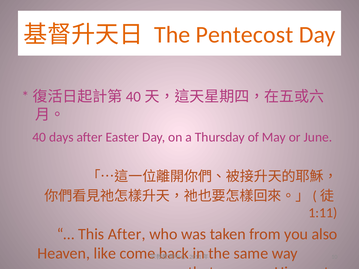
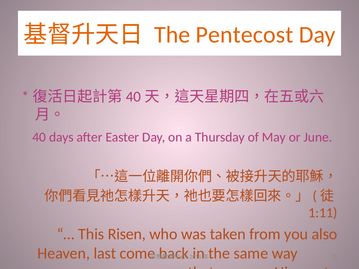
This After: After -> Risen (127, 234)
like: like -> last (105, 253)
